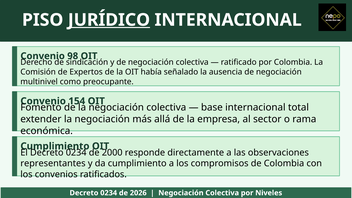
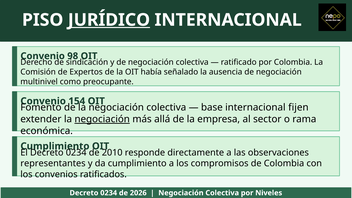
total: total -> fijen (298, 107)
negociación underline: none -> present (102, 119)
2000: 2000 -> 2010 (112, 153)
